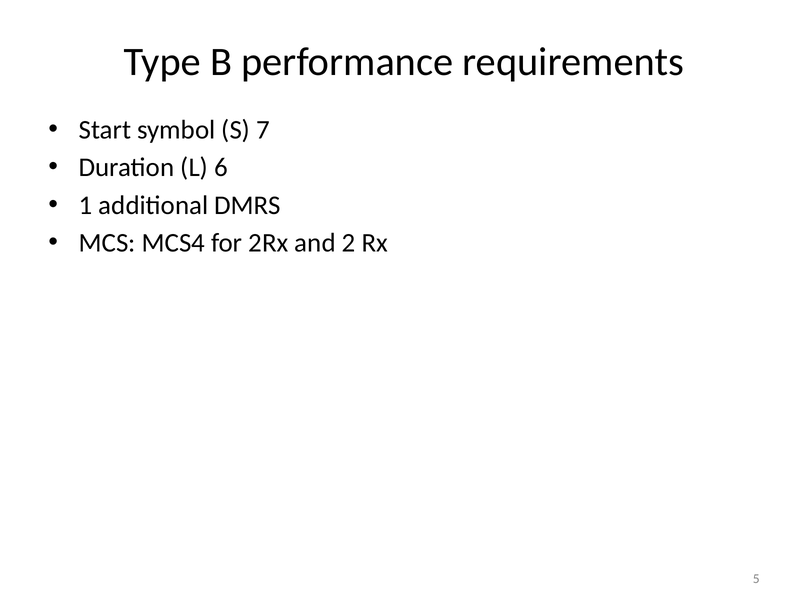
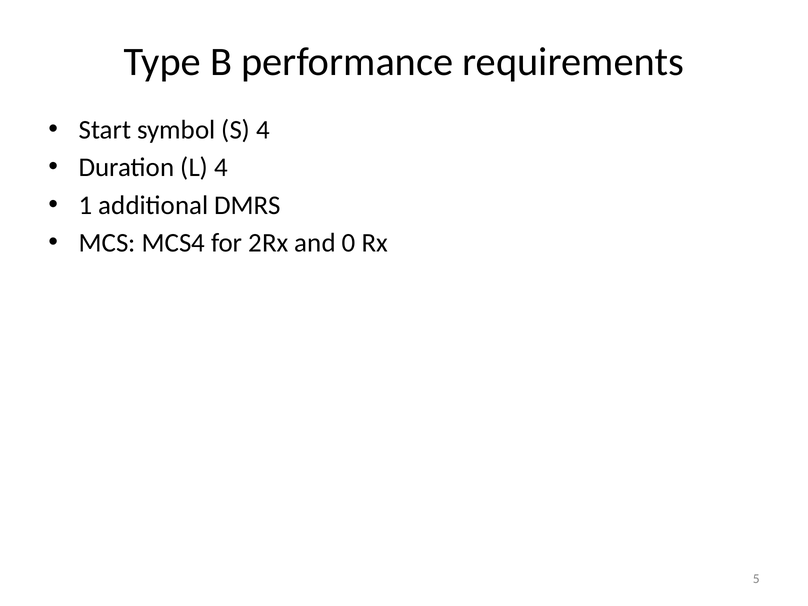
S 7: 7 -> 4 (263, 130)
L 6: 6 -> 4 (221, 168)
2: 2 -> 0 (349, 243)
